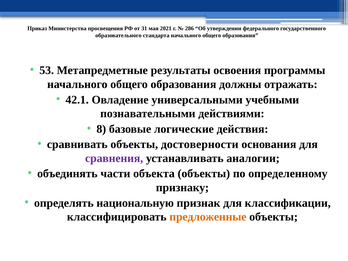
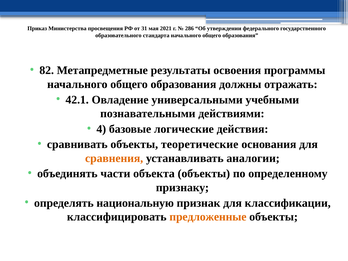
53: 53 -> 82 (47, 70)
8: 8 -> 4 (101, 129)
достоверности: достоверности -> теоретические (200, 144)
сравнения colour: purple -> orange (114, 158)
